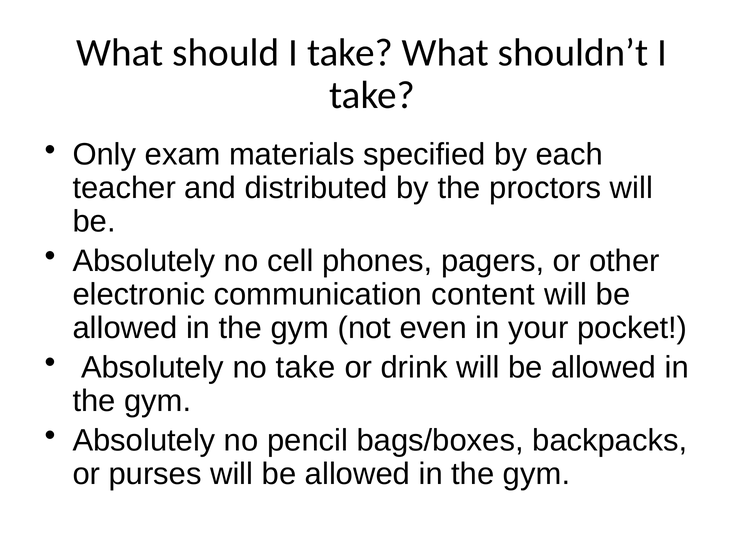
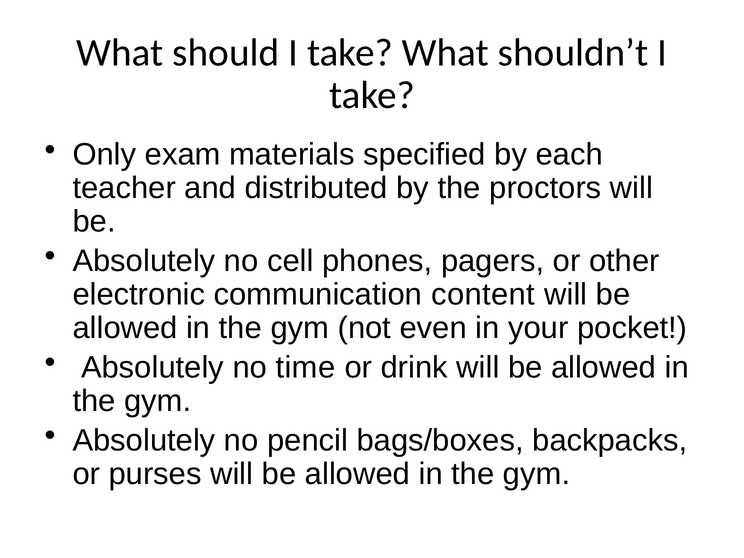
no take: take -> time (306, 367)
